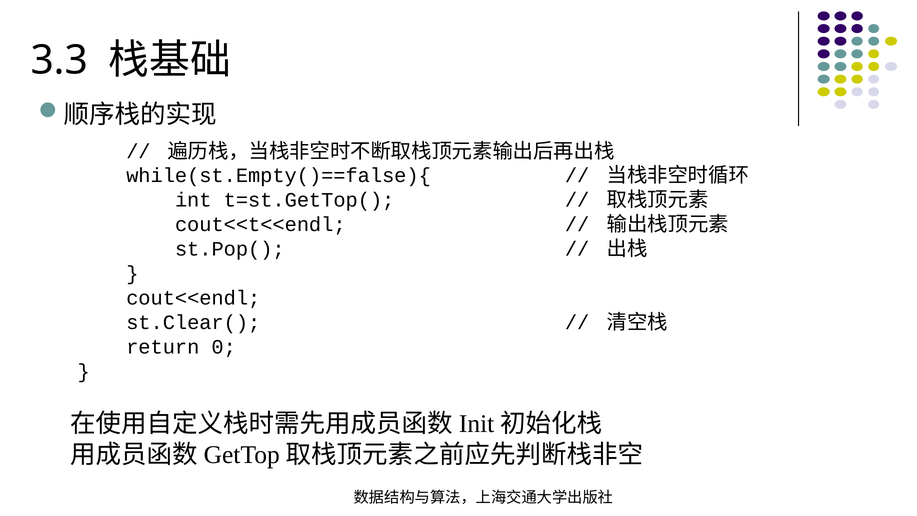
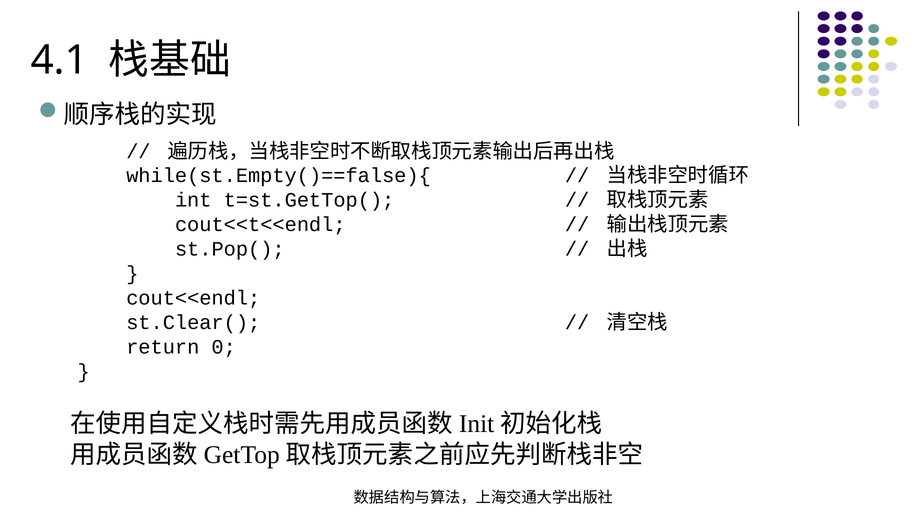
3.3: 3.3 -> 4.1 (59, 60)
